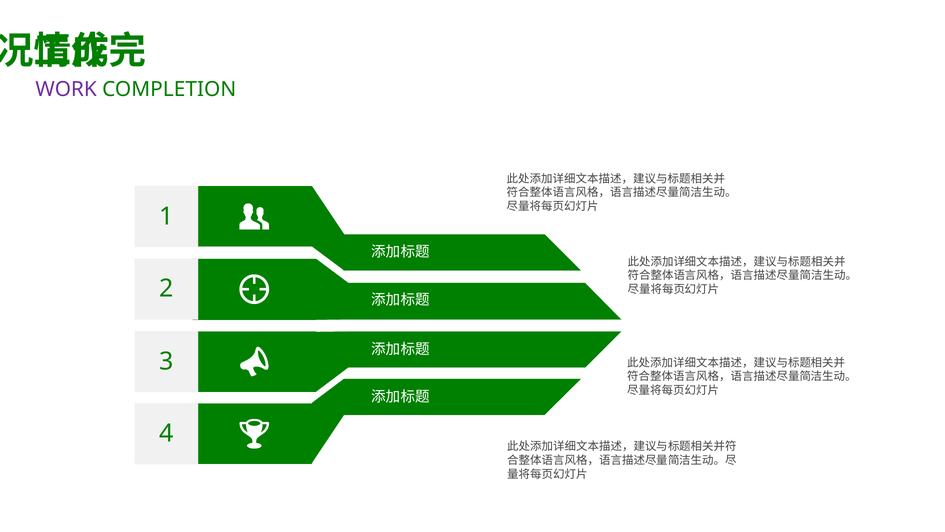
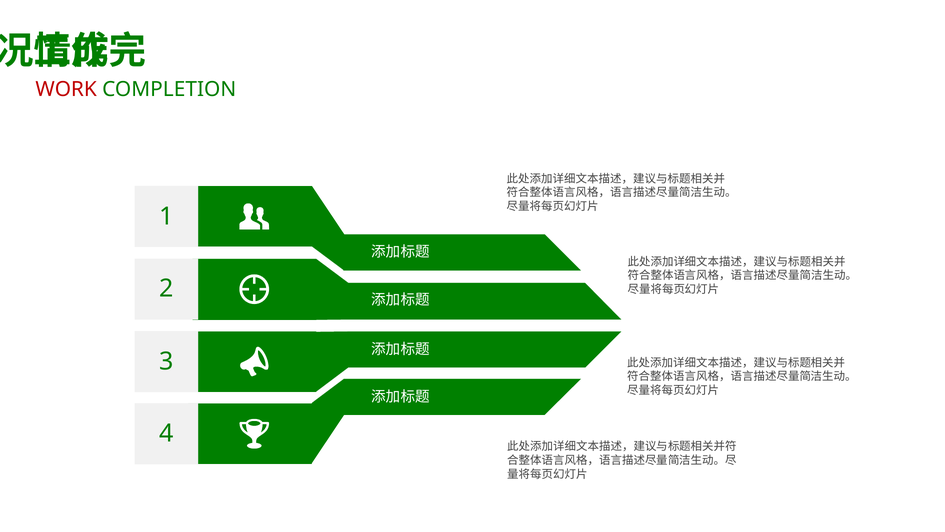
WORK colour: purple -> red (66, 89)
